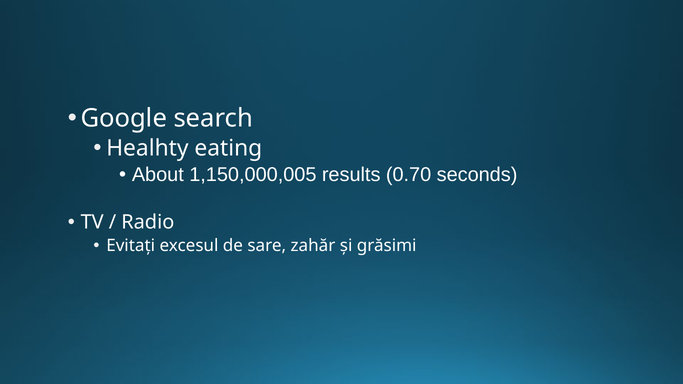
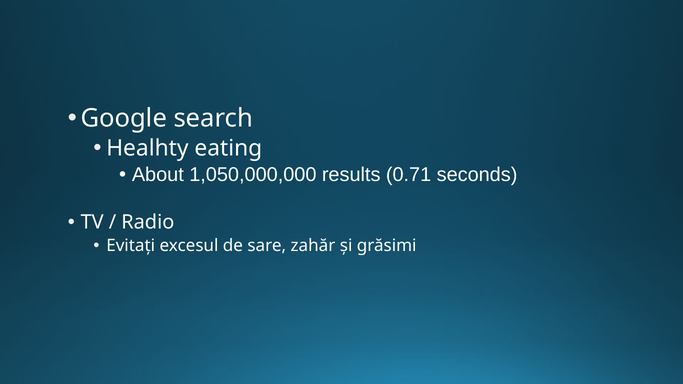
1,150,000,005: 1,150,000,005 -> 1,050,000,000 (253, 175)
0.70: 0.70 -> 0.71 (409, 175)
